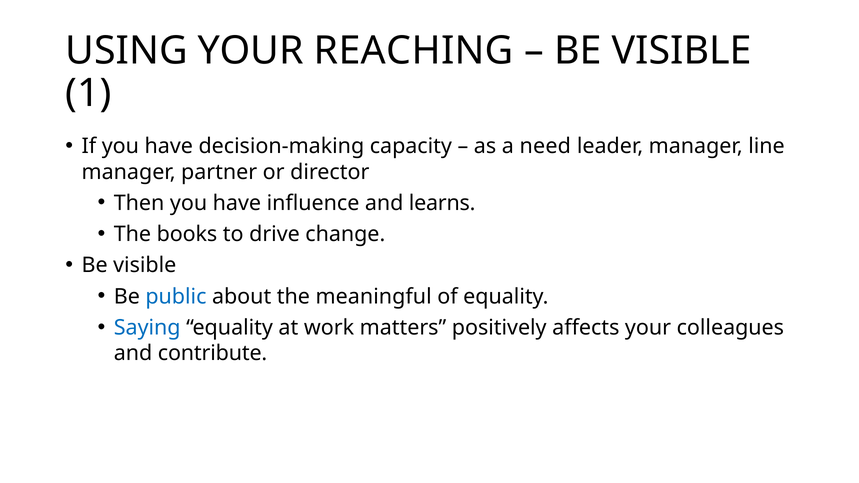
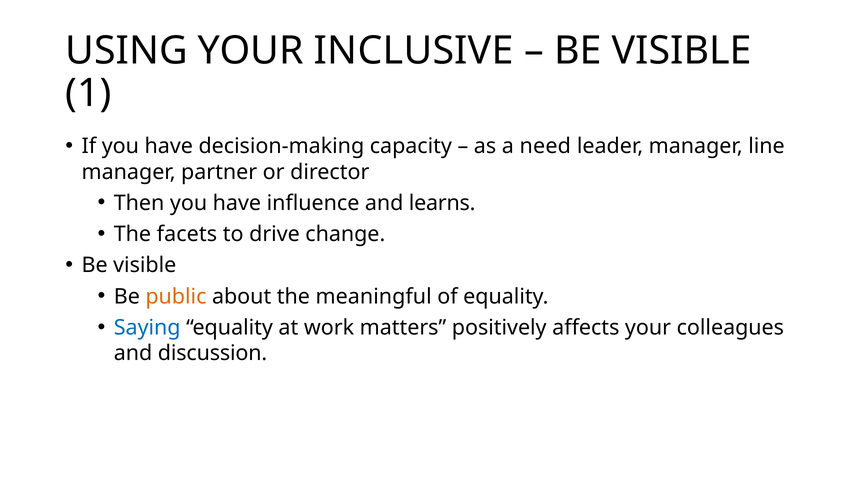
REACHING: REACHING -> INCLUSIVE (414, 51)
books: books -> facets (187, 234)
public colour: blue -> orange (176, 297)
contribute: contribute -> discussion (213, 354)
